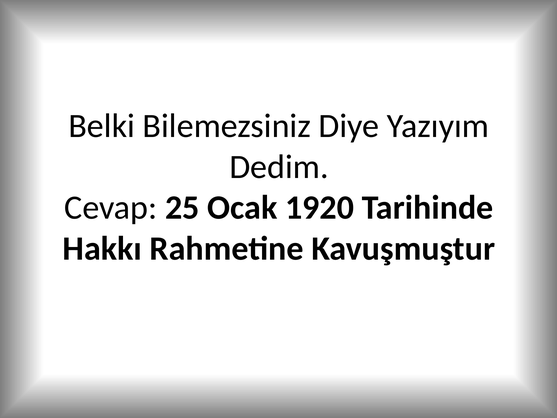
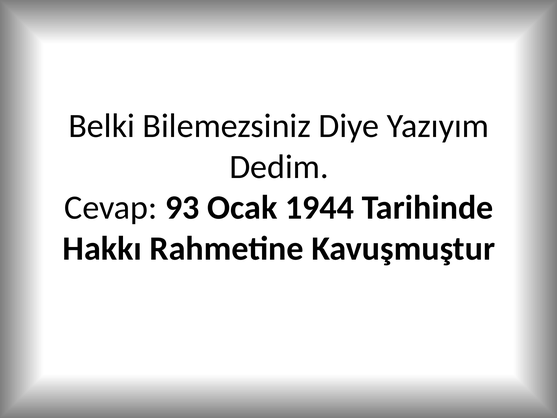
25: 25 -> 93 (182, 208)
1920: 1920 -> 1944 (320, 208)
